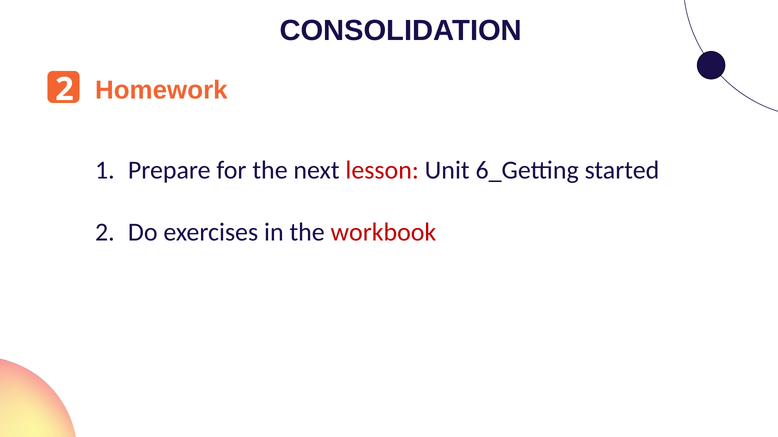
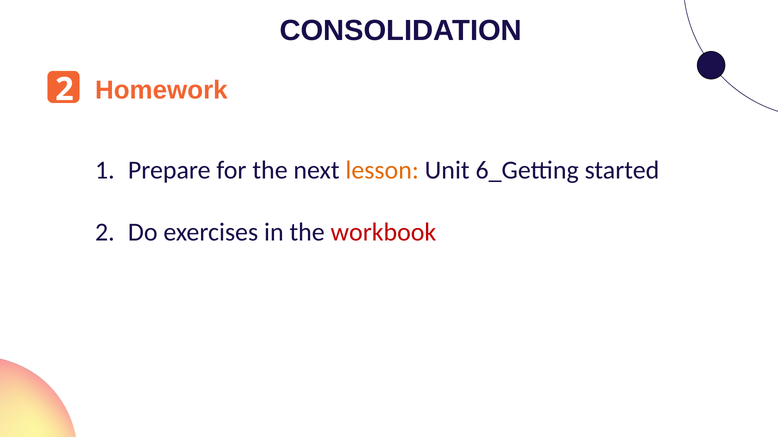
lesson colour: red -> orange (382, 170)
